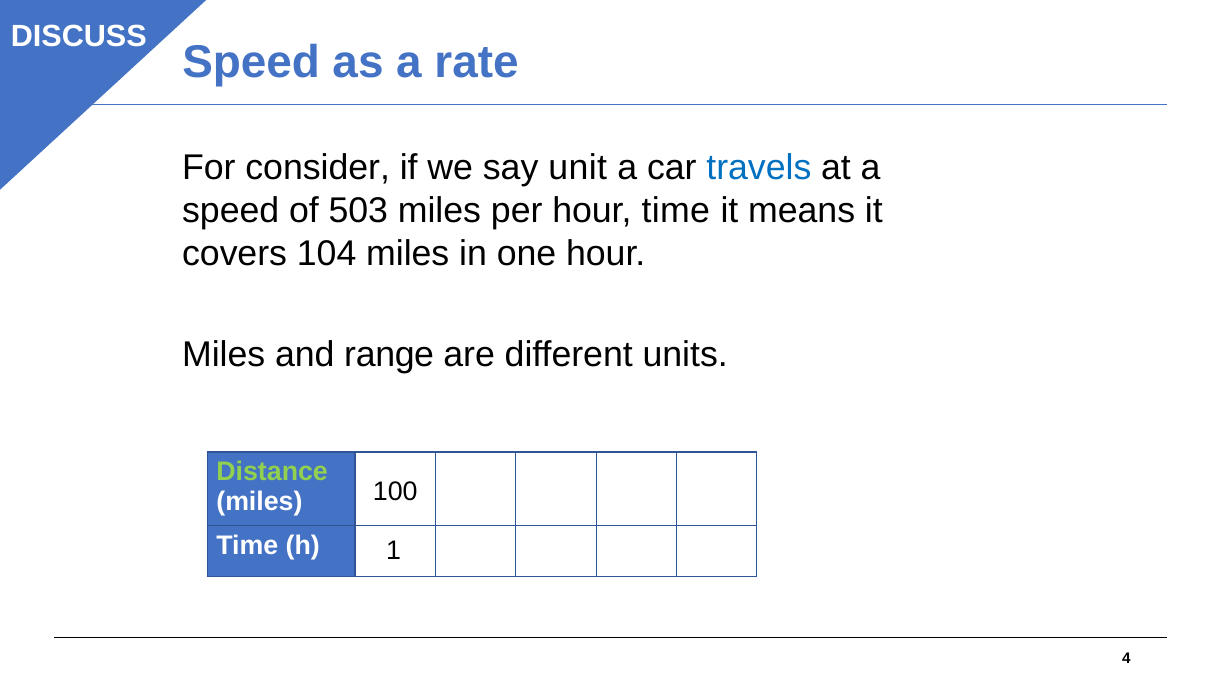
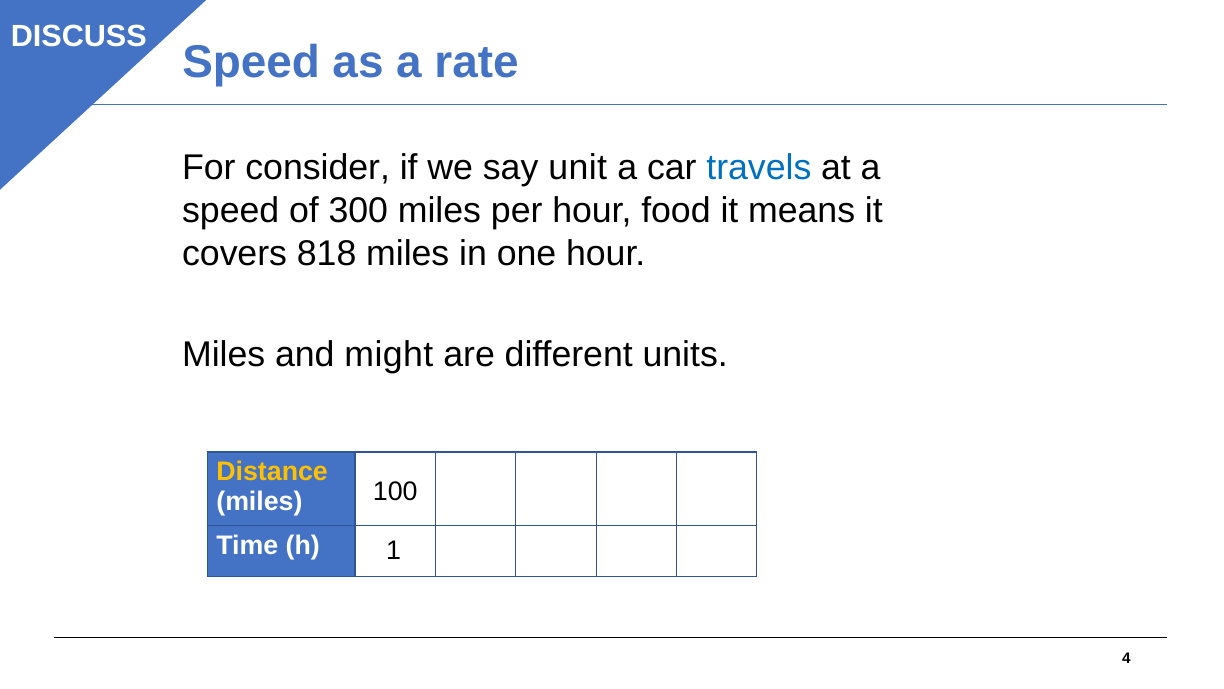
503: 503 -> 300 (358, 211)
hour time: time -> food (676, 211)
104: 104 -> 818 (327, 254)
range: range -> might (389, 355)
Distance colour: light green -> yellow (272, 472)
